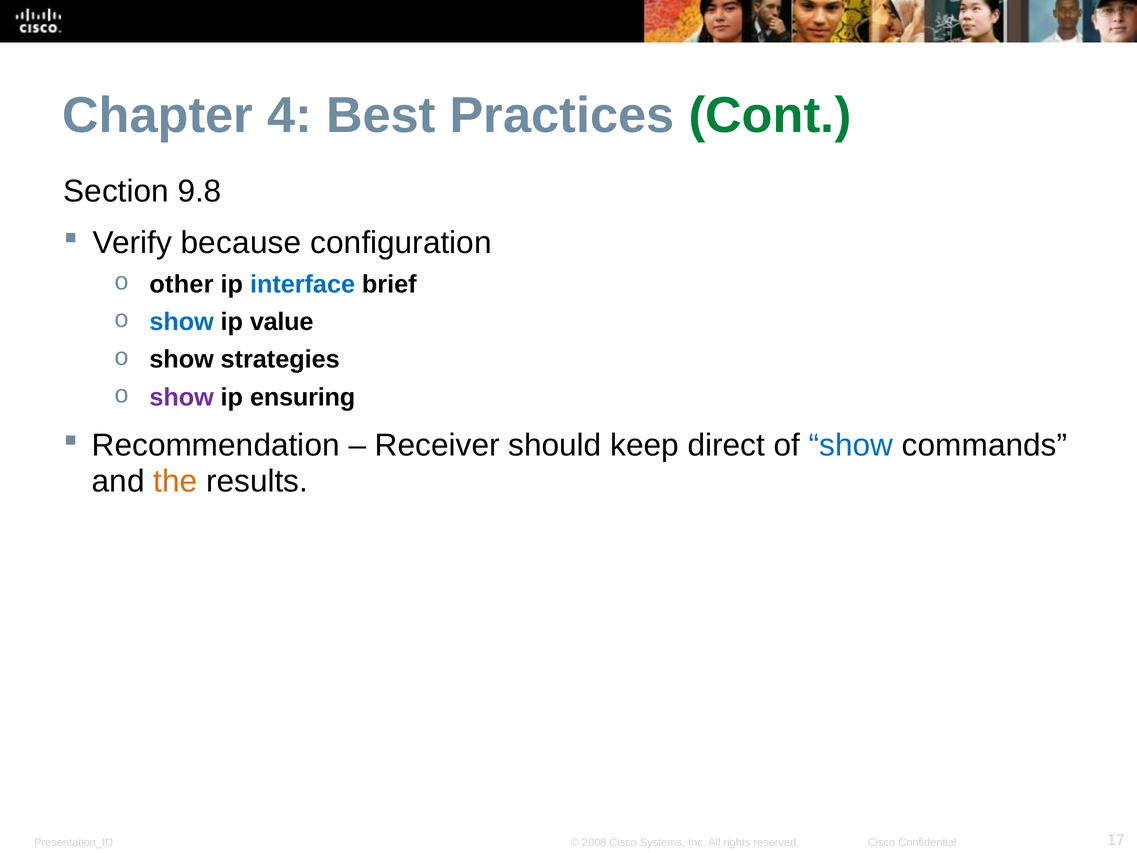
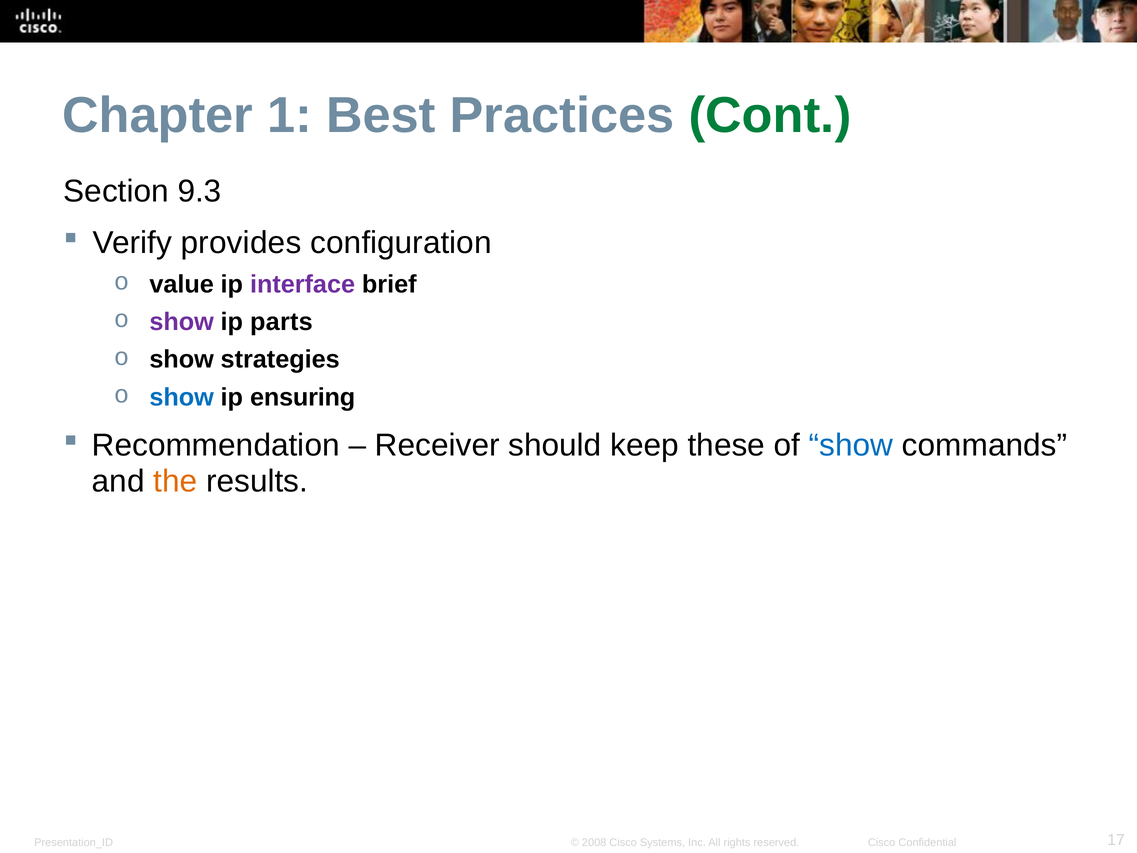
4: 4 -> 1 (290, 116)
9.8: 9.8 -> 9.3 (199, 191)
because: because -> provides (241, 243)
other: other -> value (182, 284)
interface colour: blue -> purple (303, 284)
show colour: blue -> purple (182, 322)
value: value -> parts (281, 322)
show colour: purple -> blue (182, 397)
direct: direct -> these (726, 445)
